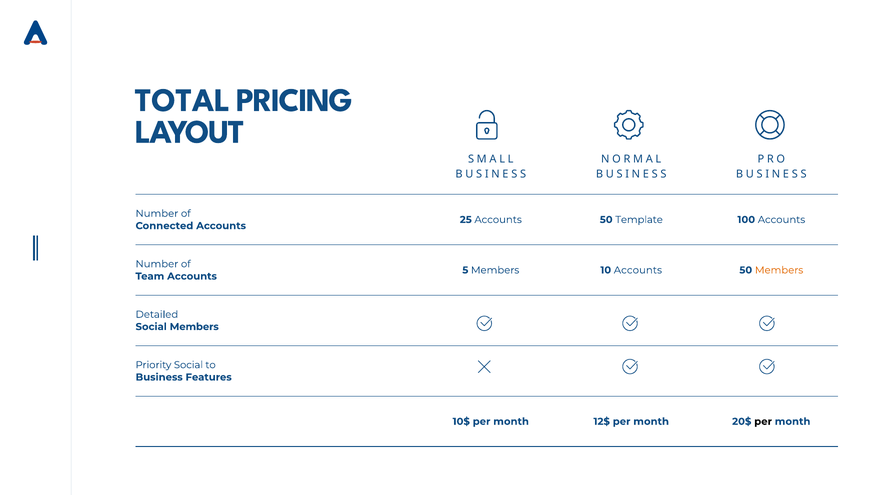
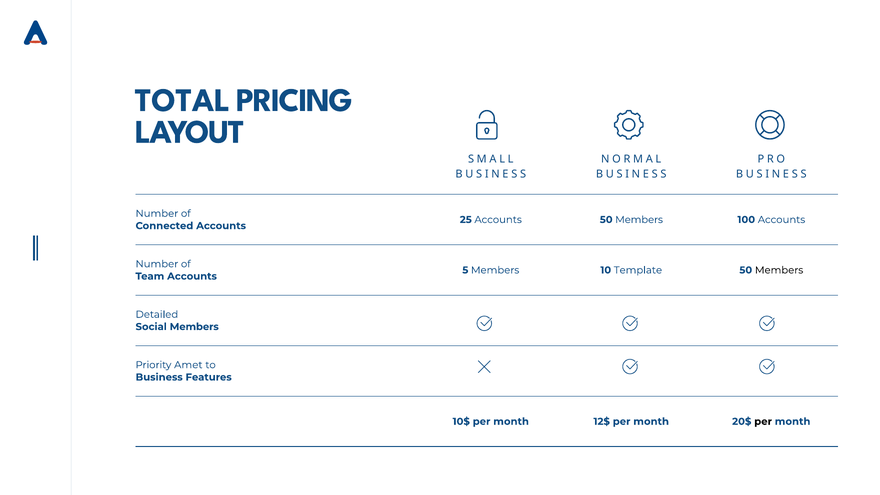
Accounts 50 Template: Template -> Members (639, 220)
10 Accounts: Accounts -> Template (638, 270)
Members colour: orange -> black (779, 270)
Priority Social: Social -> Amet (188, 365)
